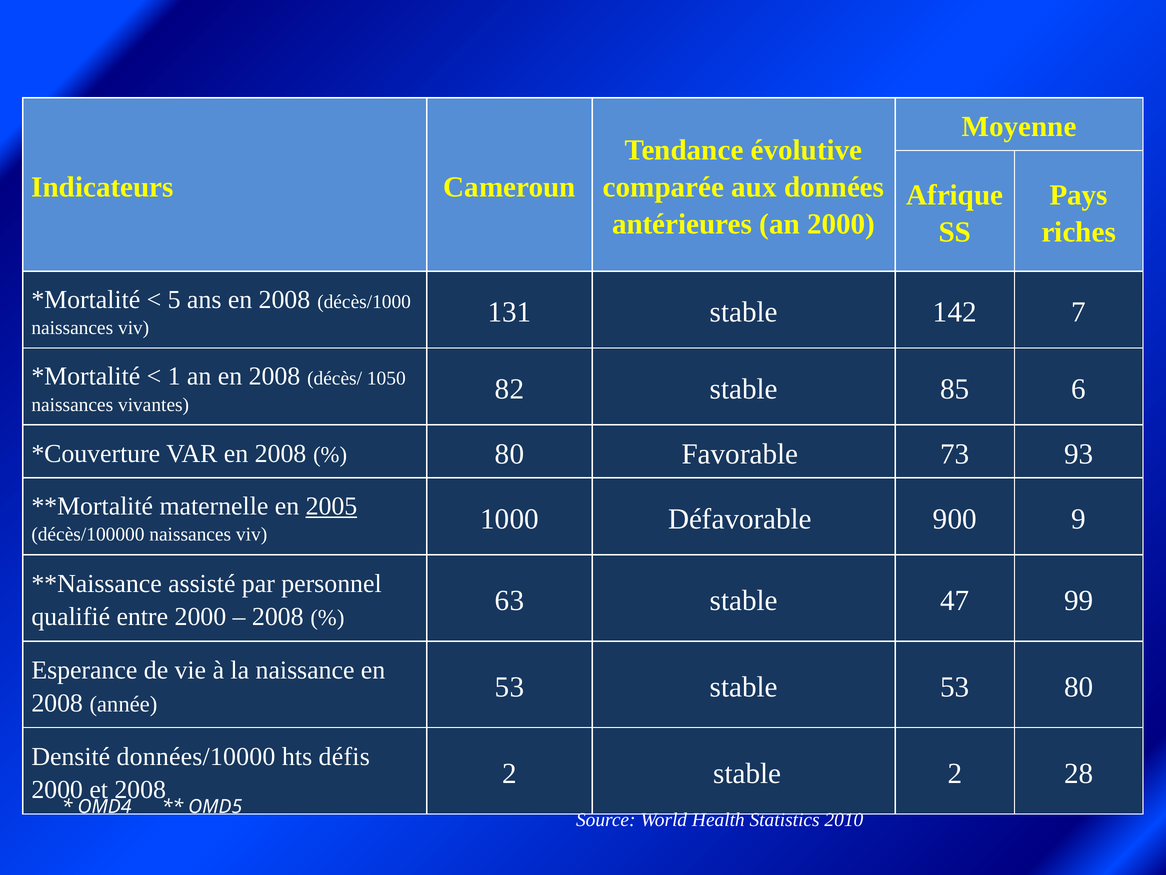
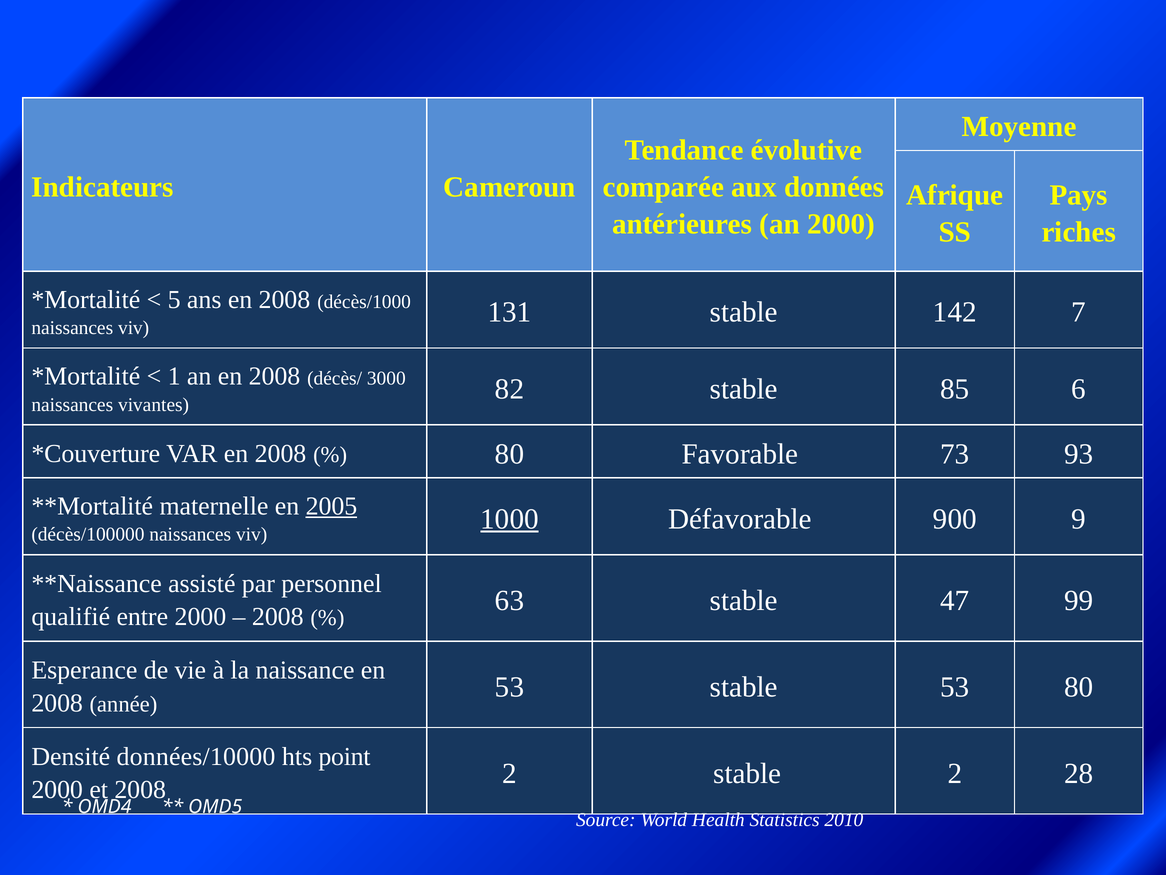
1050: 1050 -> 3000 (386, 378)
1000 underline: none -> present (510, 519)
défis: défis -> point (344, 756)
